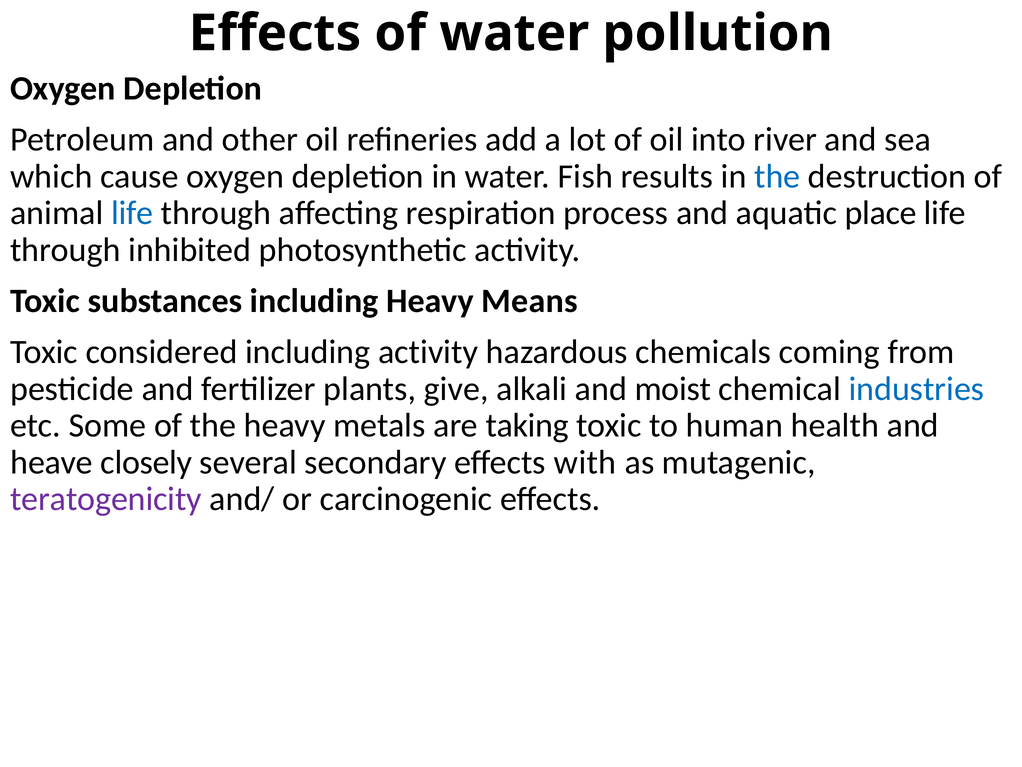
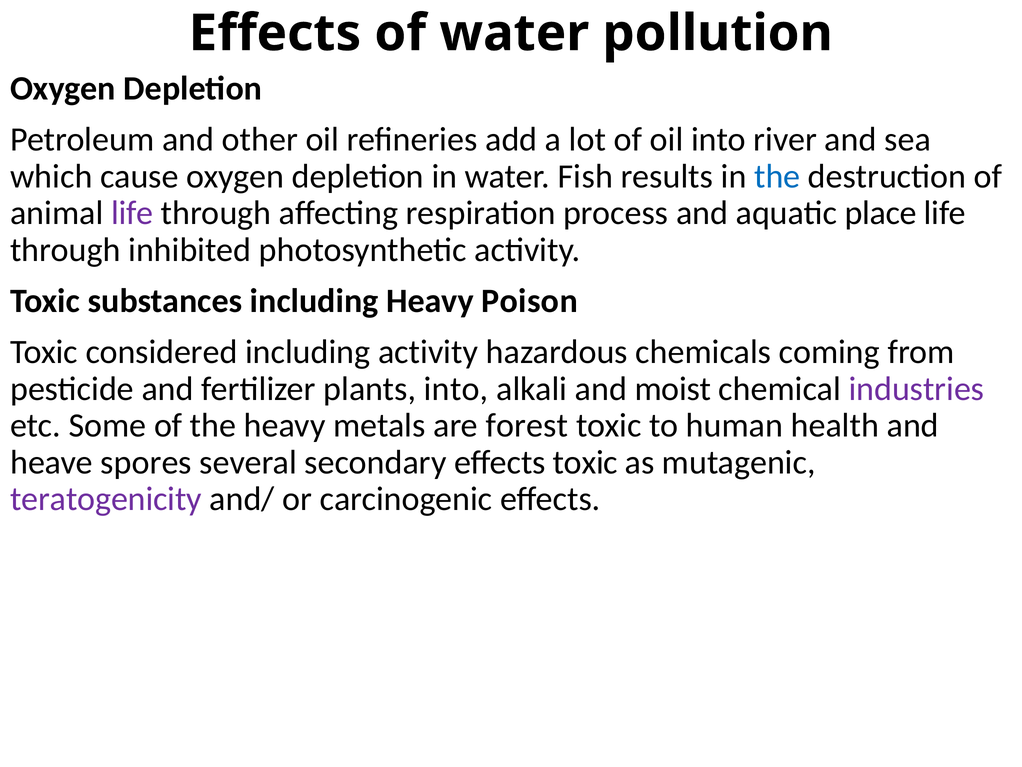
life colour: blue -> purple (132, 213)
Means: Means -> Poison (530, 301)
plants give: give -> into (456, 389)
industries colour: blue -> purple (916, 389)
taking: taking -> forest (527, 425)
closely: closely -> spores (146, 462)
effects with: with -> toxic (585, 462)
